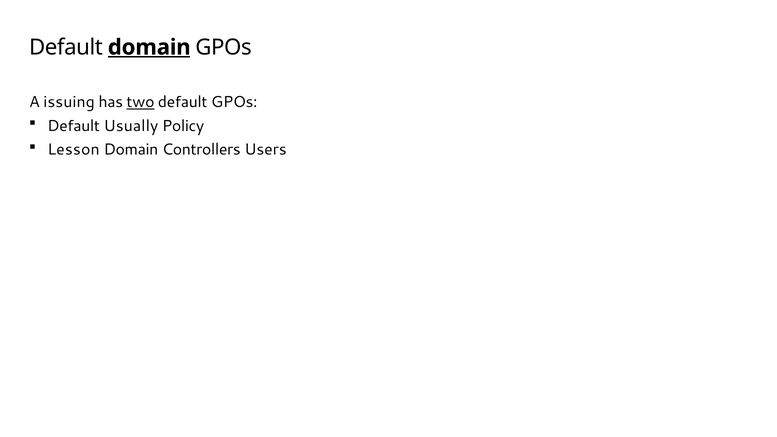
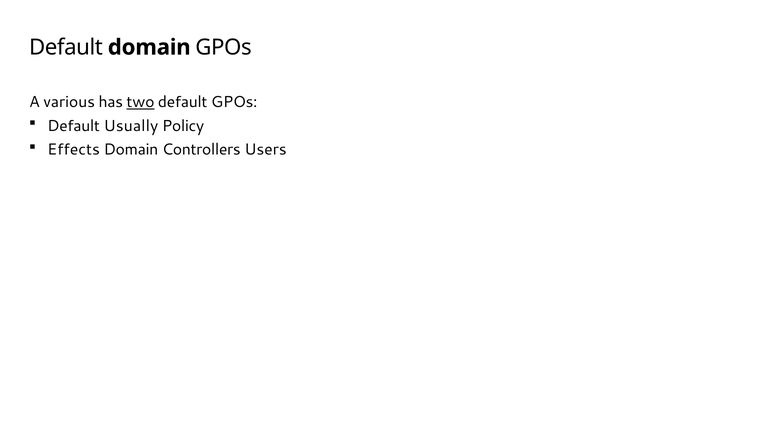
domain underline: present -> none (149, 47)
issuing: issuing -> various (69, 102)
Lesson: Lesson -> Effects (74, 150)
